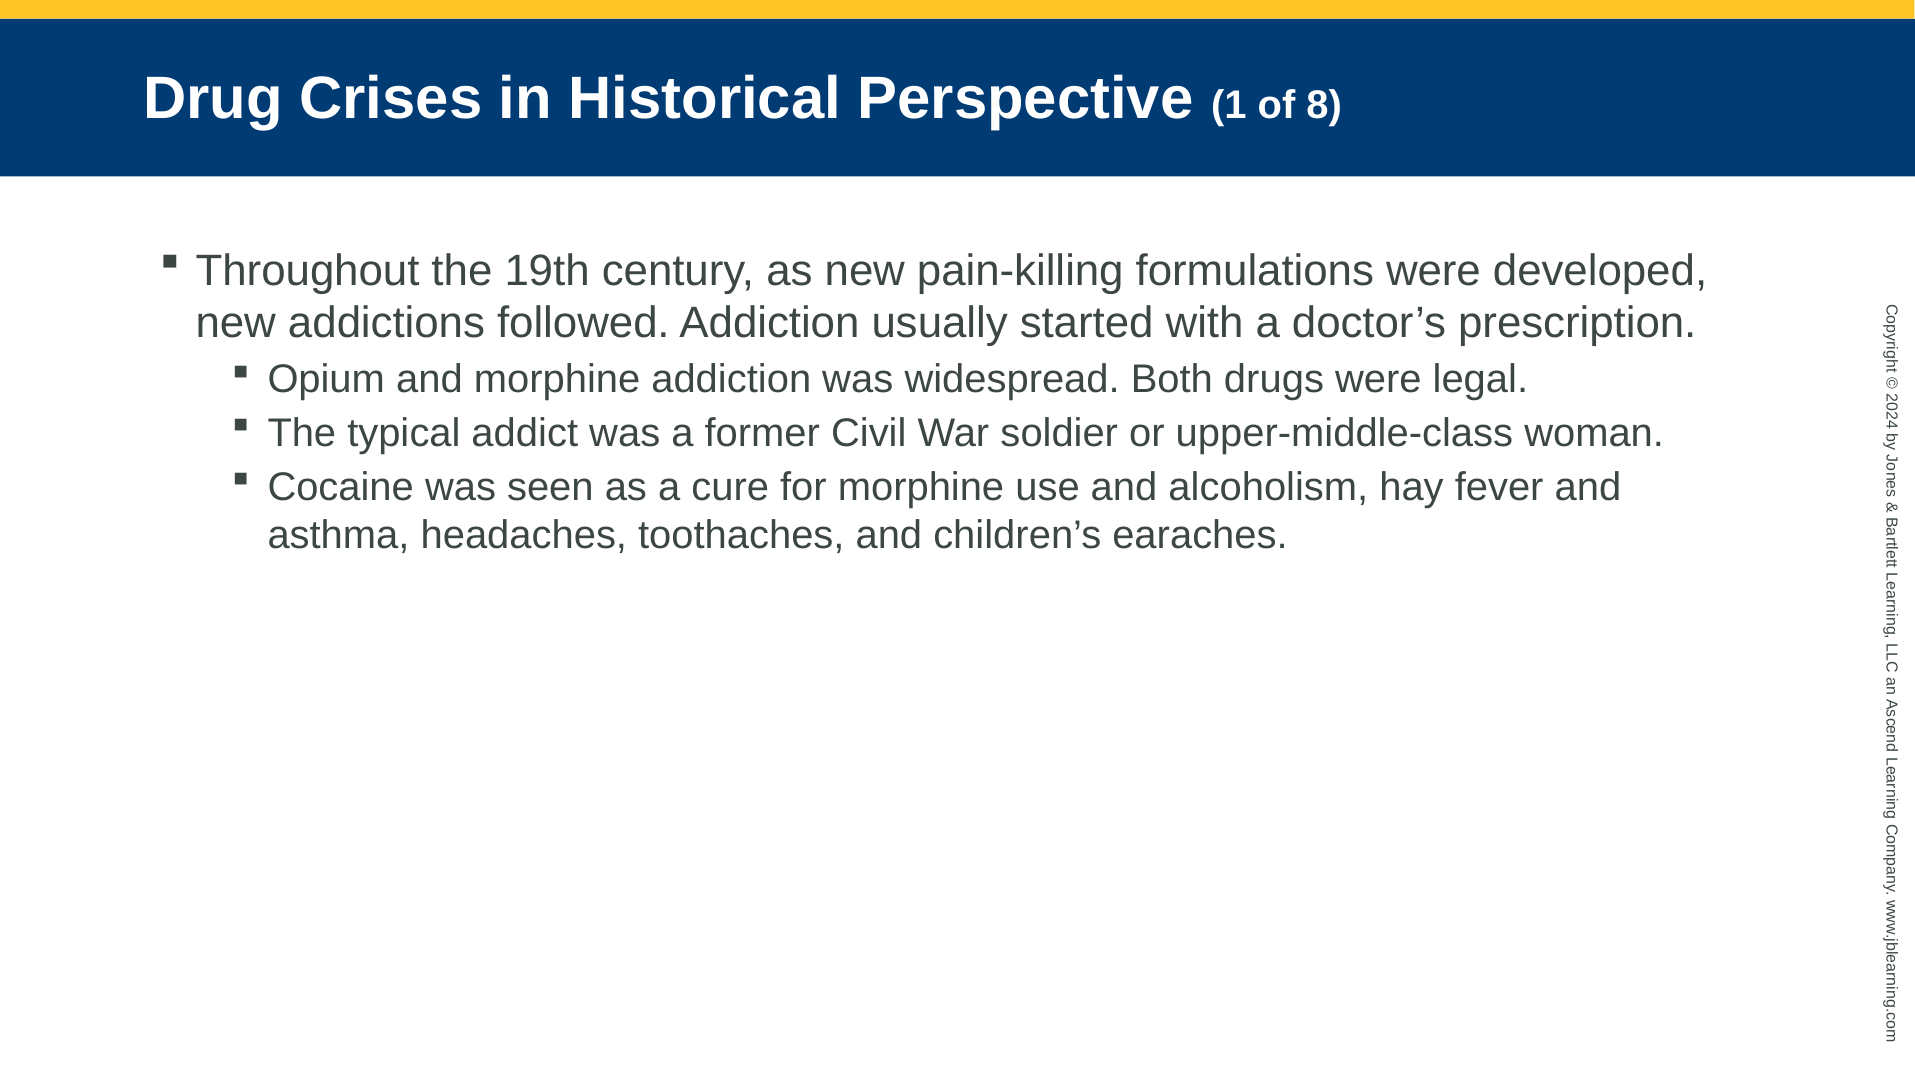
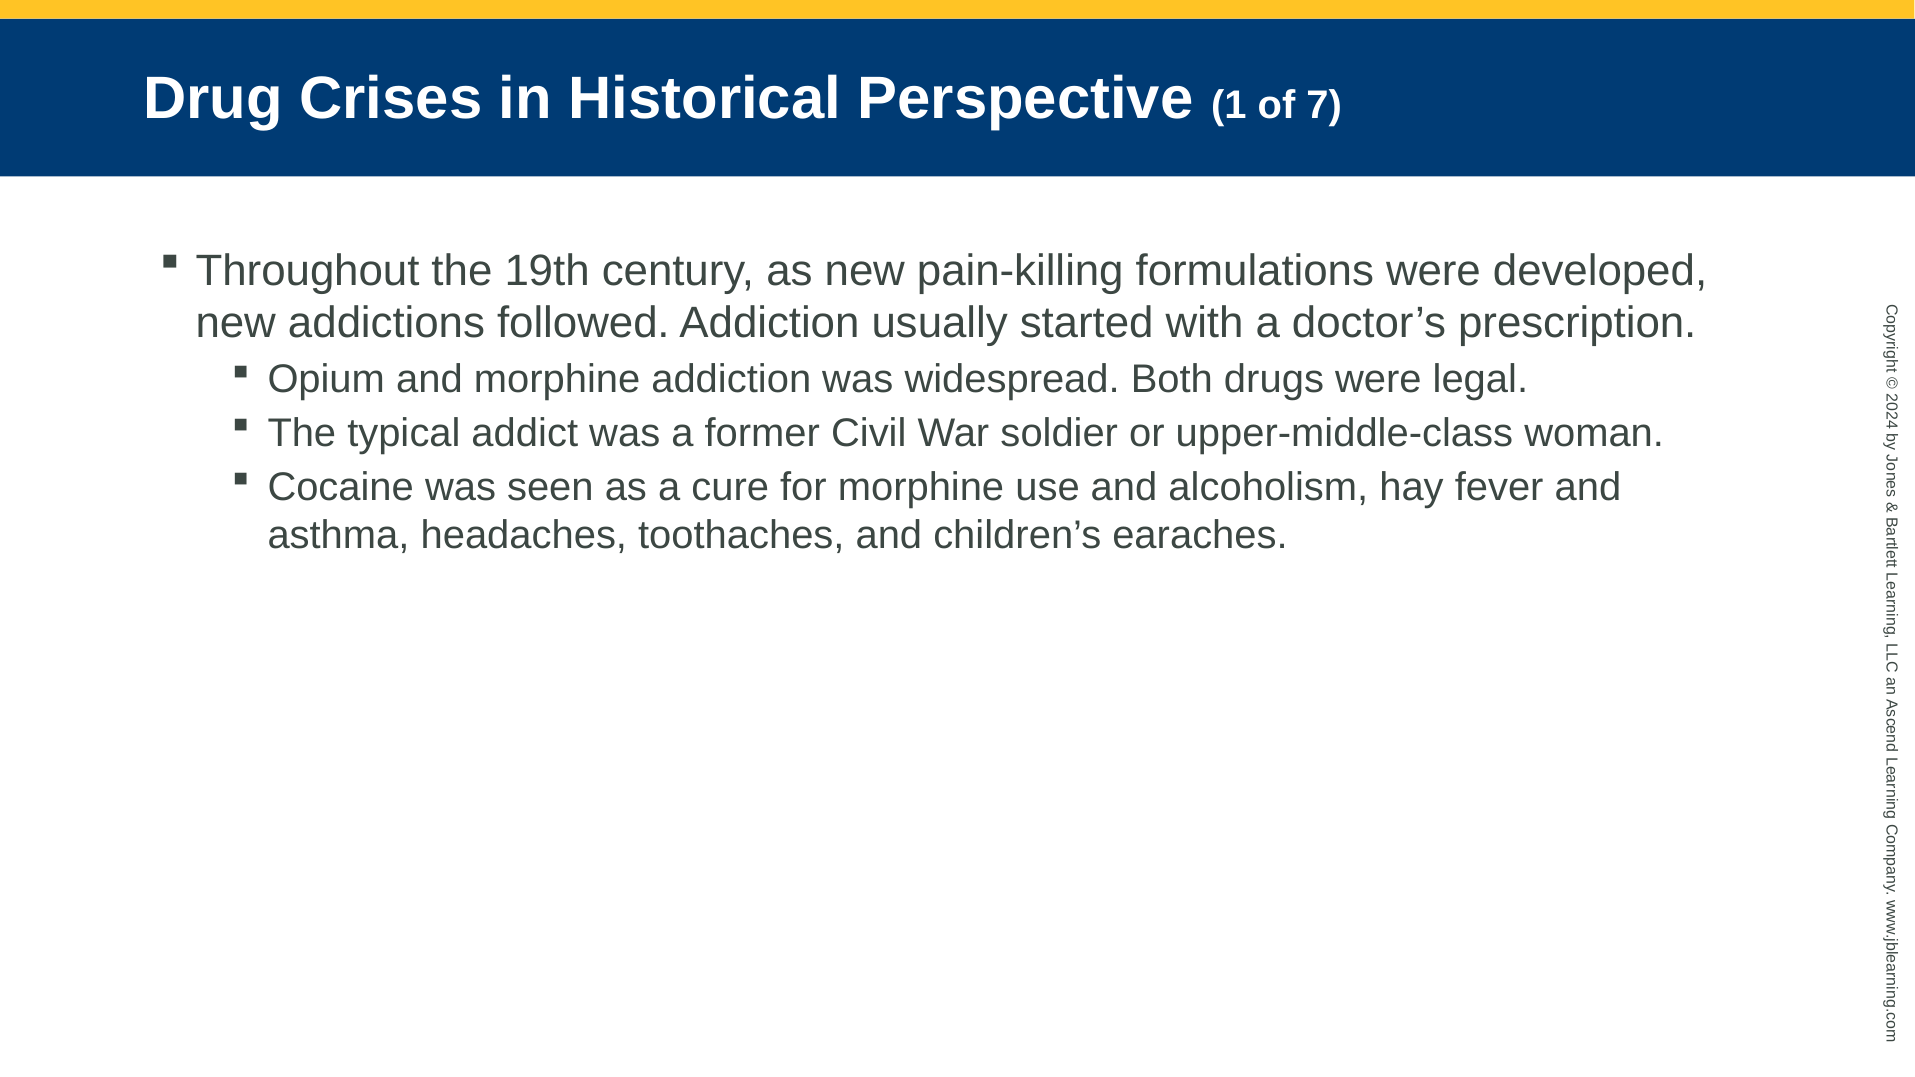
8: 8 -> 7 (1324, 105)
